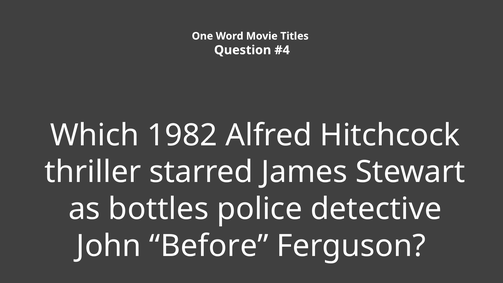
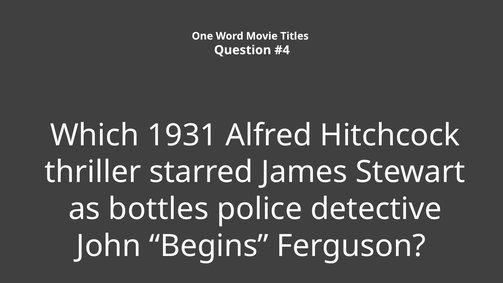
1982: 1982 -> 1931 (182, 135)
Before: Before -> Begins (209, 246)
